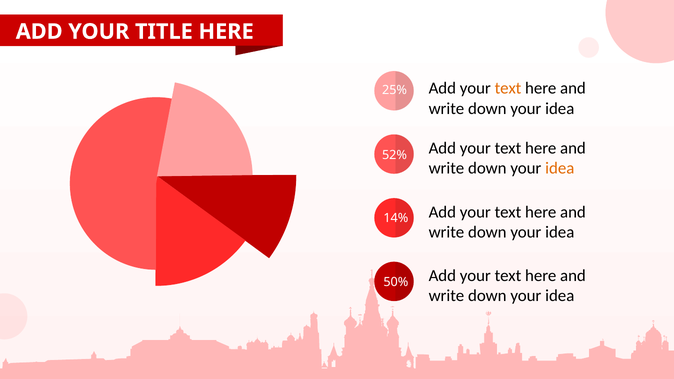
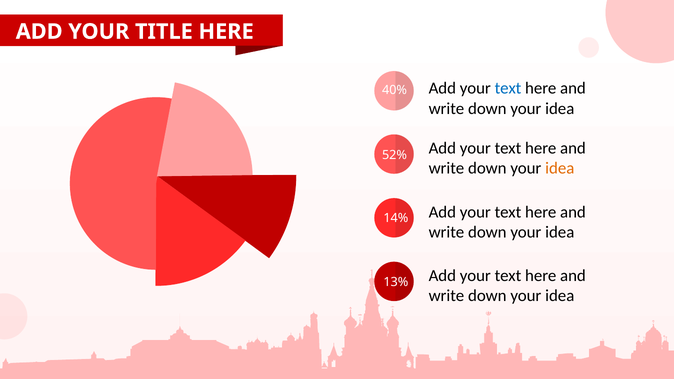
text colour: orange -> blue (508, 88)
25%: 25% -> 40% (395, 90)
50%: 50% -> 13% (396, 282)
